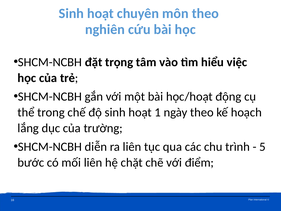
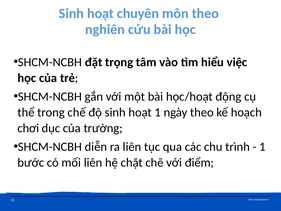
lắng: lắng -> chơi (28, 128)
5: 5 -> 1 (263, 147)
